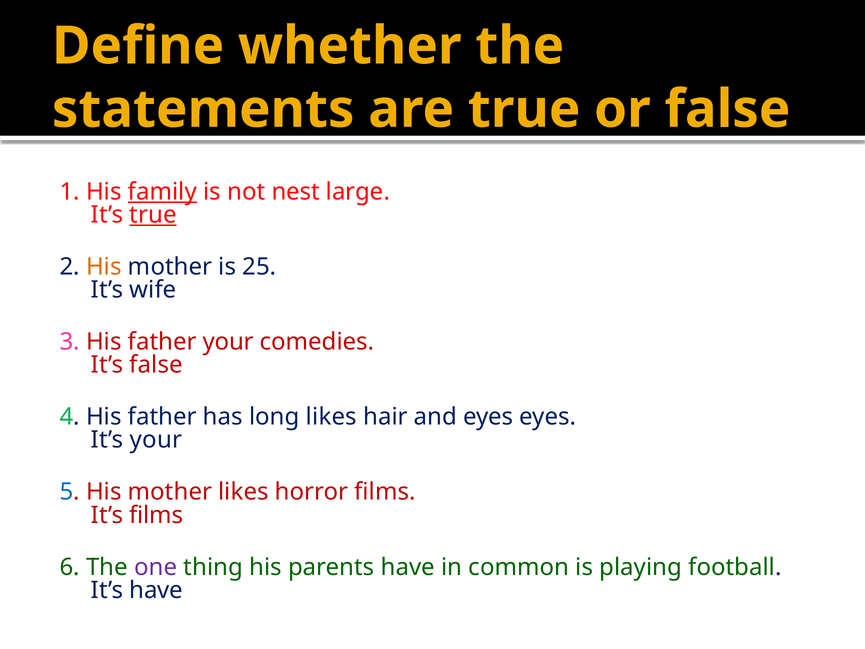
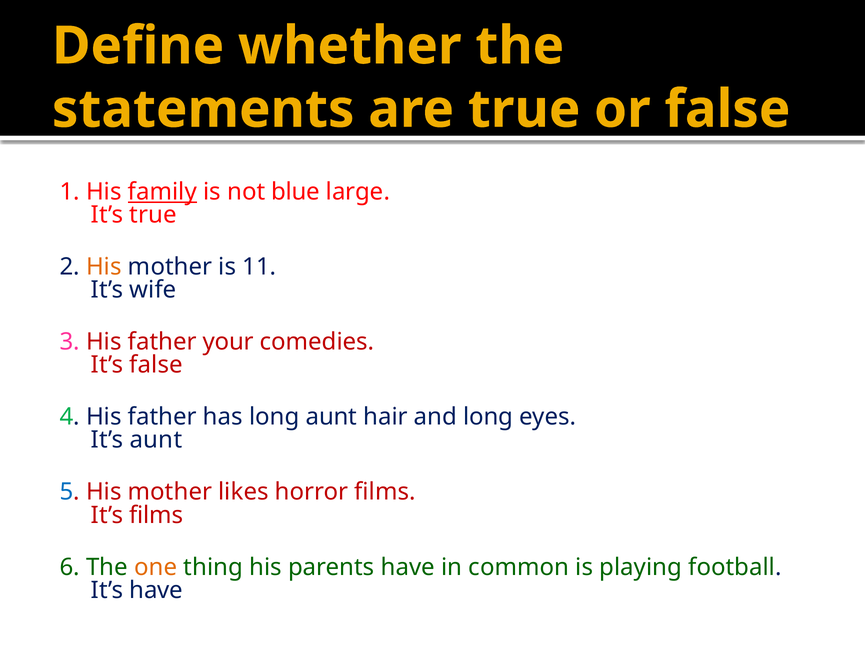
nest: nest -> blue (296, 192)
true underline: present -> none (153, 215)
25: 25 -> 11 (259, 267)
long likes: likes -> aunt (331, 417)
and eyes: eyes -> long (488, 417)
It’s your: your -> aunt (156, 440)
one colour: purple -> orange (156, 567)
